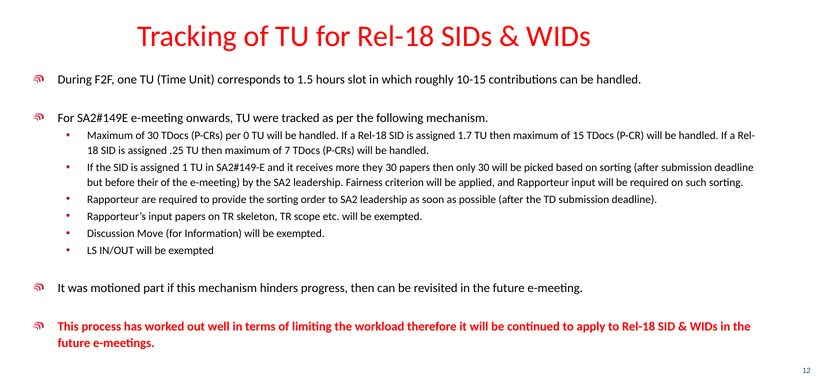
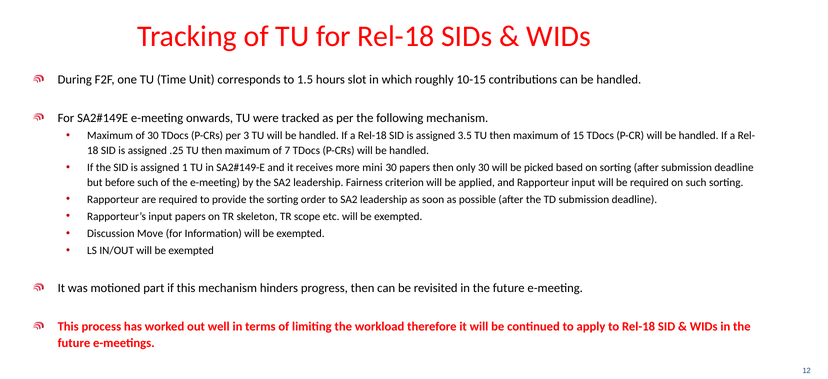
0: 0 -> 3 (246, 136)
1.7: 1.7 -> 3.5 (465, 136)
they: they -> mini (373, 167)
before their: their -> such (148, 182)
